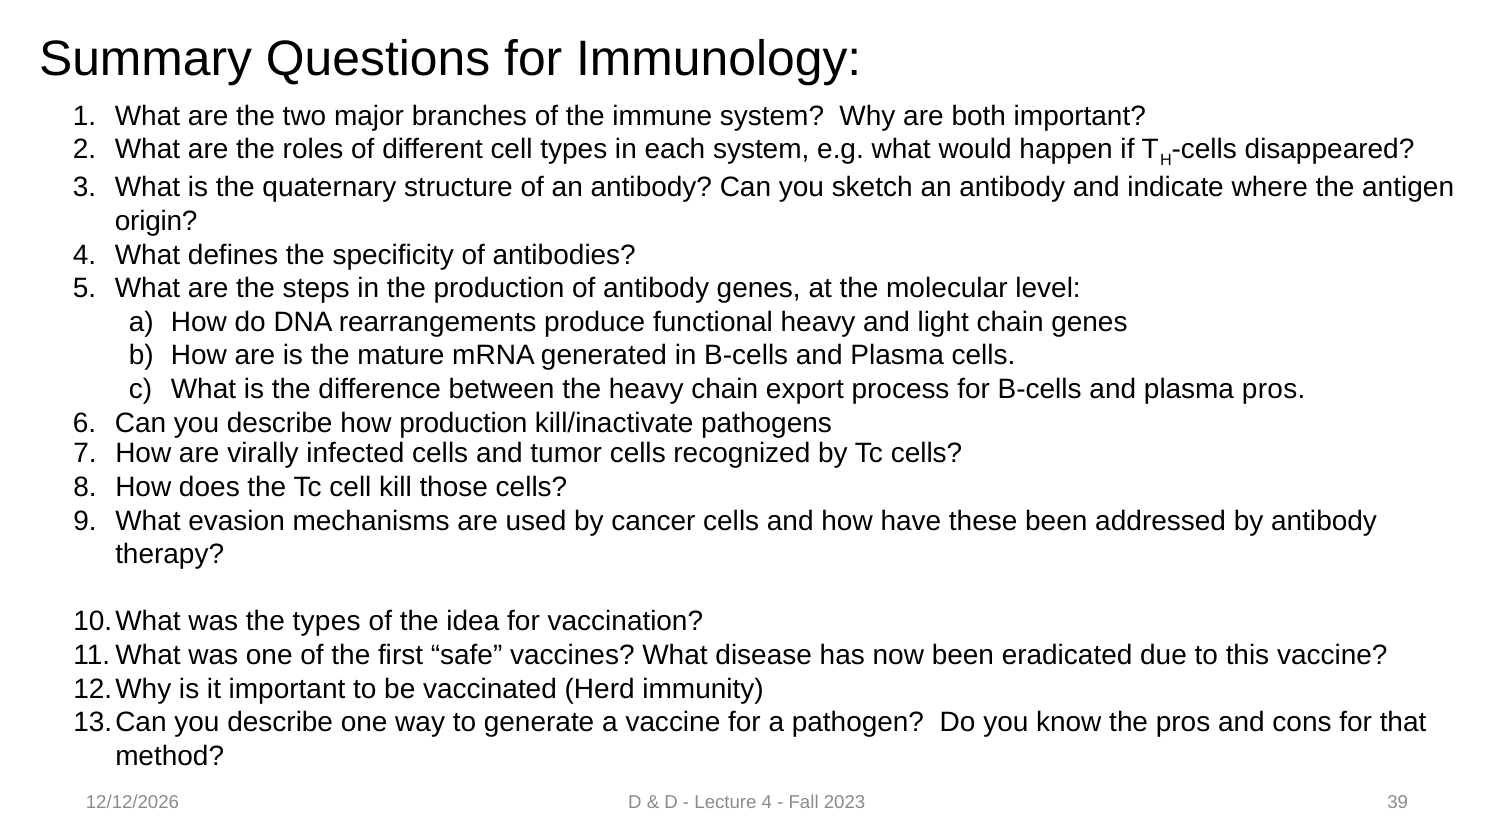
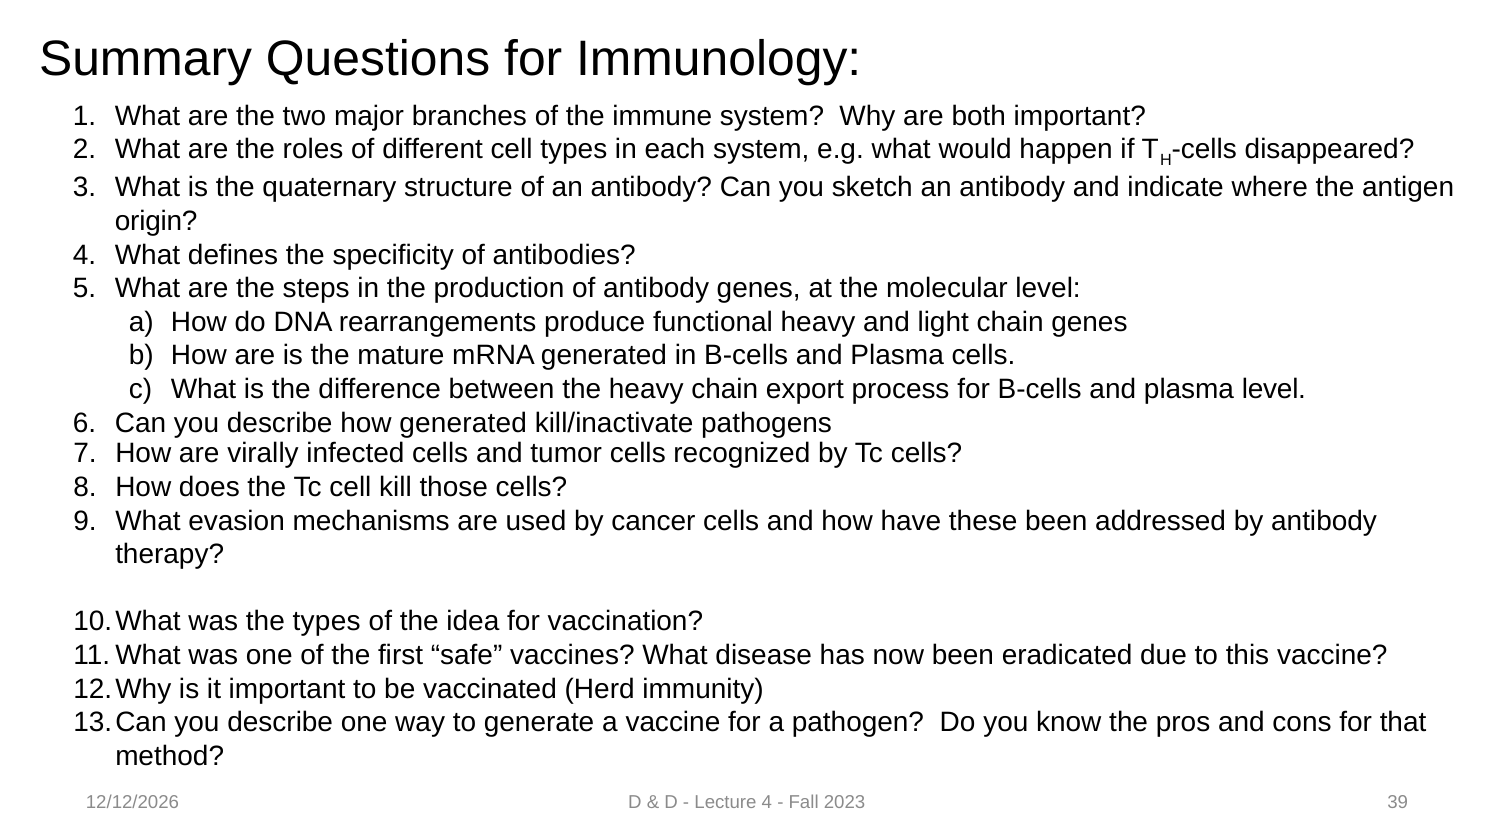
plasma pros: pros -> level (1274, 389)
how production: production -> generated (463, 423)
